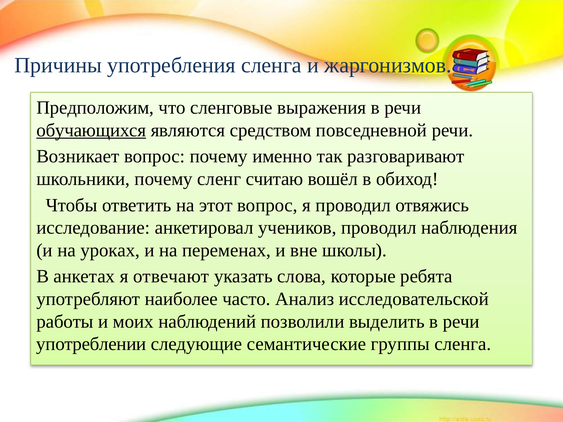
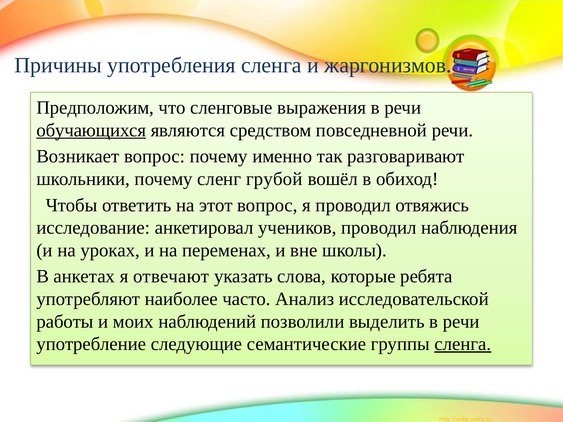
считаю: считаю -> грубой (274, 179)
употреблении: употреблении -> употребление (91, 344)
сленга underline: none -> present (463, 344)
